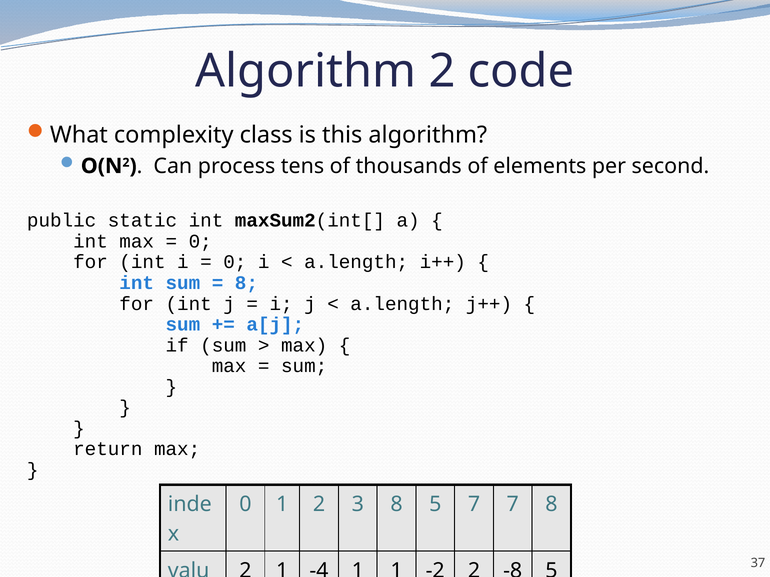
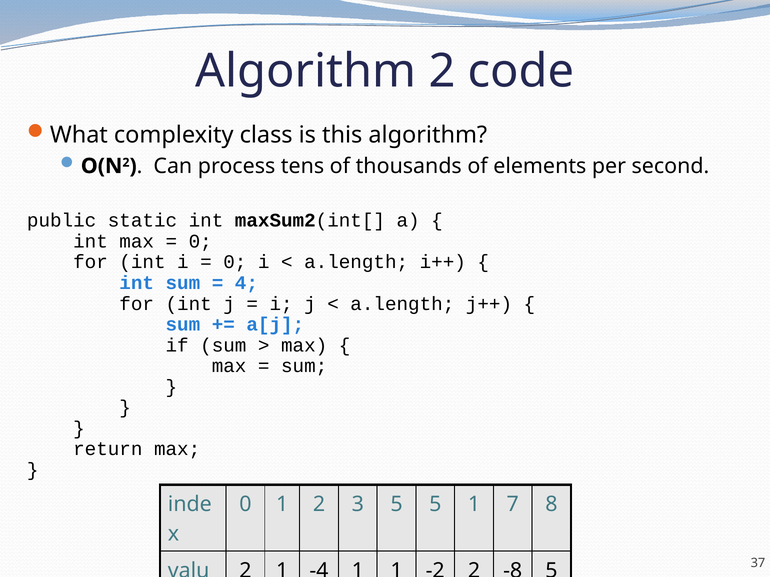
8: 8 -> 4 (246, 283)
3 8: 8 -> 5 (397, 505)
5 7: 7 -> 1 (474, 505)
